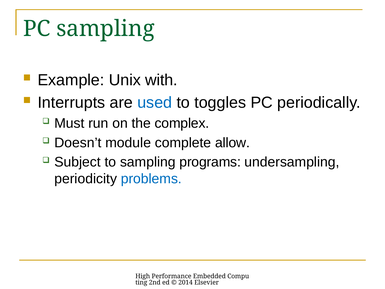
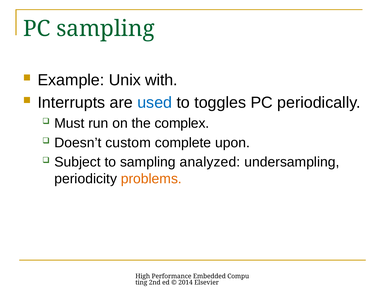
module: module -> custom (128, 143)
allow: allow -> upon (232, 143)
programs: programs -> analyzed (210, 162)
problems colour: blue -> orange (151, 179)
